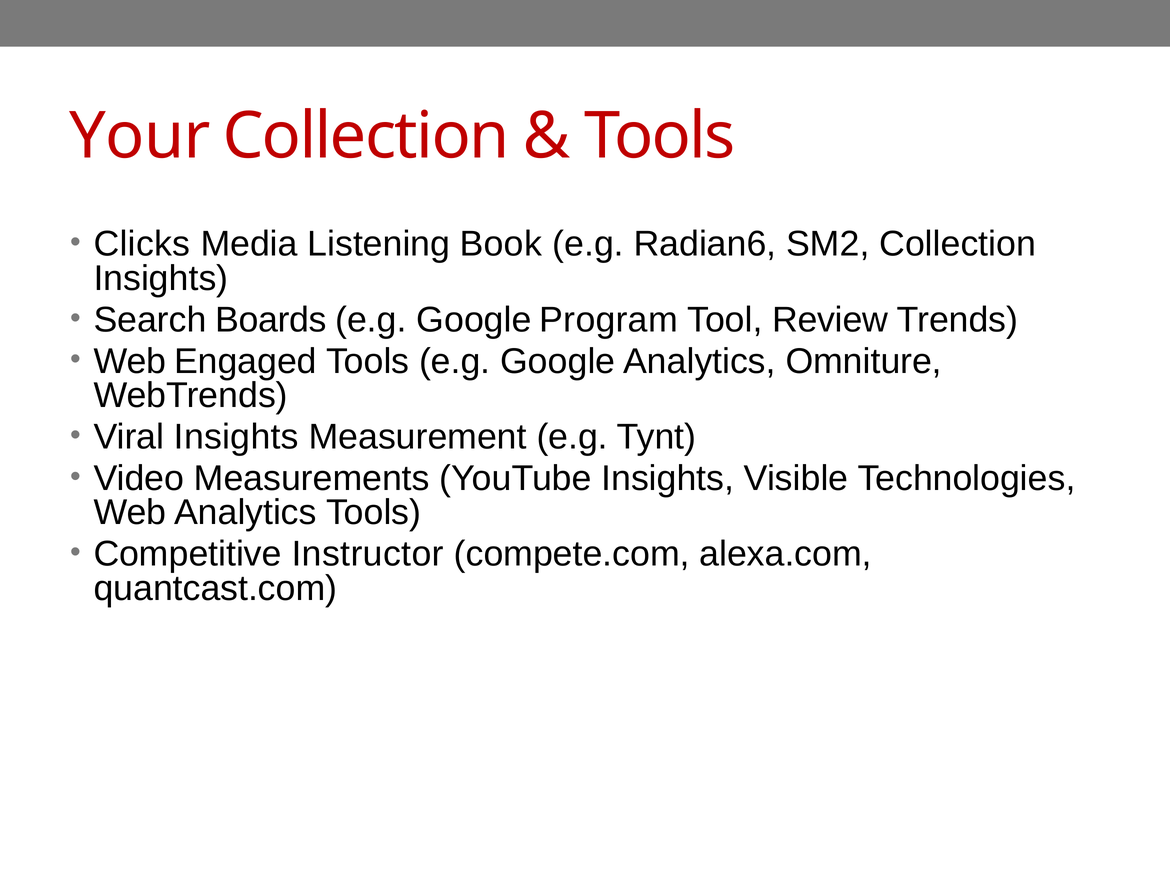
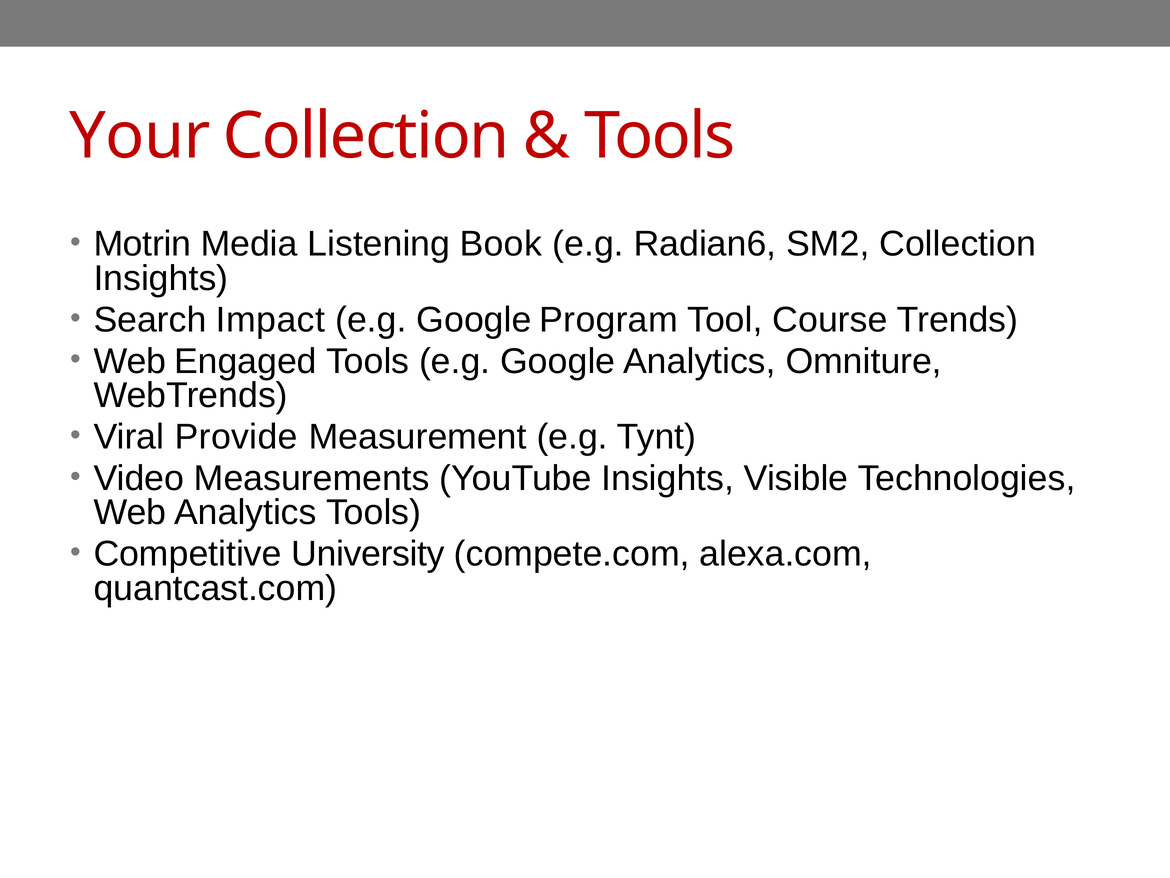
Clicks: Clicks -> Motrin (142, 244)
Boards: Boards -> Impact (270, 320)
Review: Review -> Course (830, 320)
Viral Insights: Insights -> Provide (236, 437)
Instructor: Instructor -> University (368, 554)
